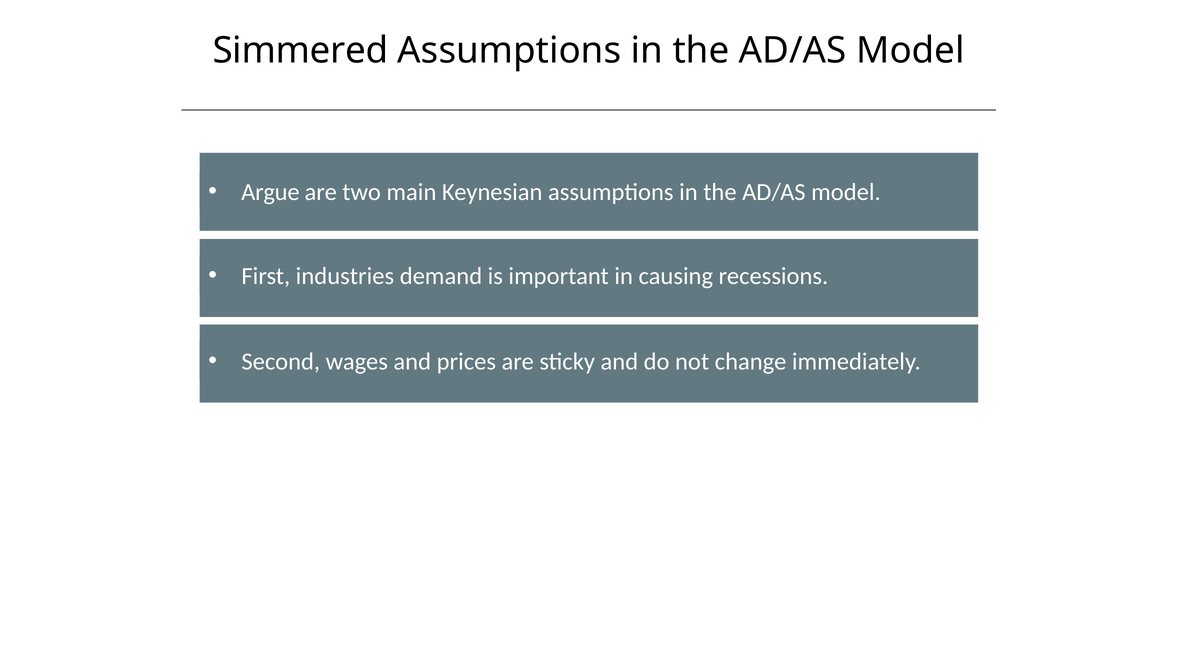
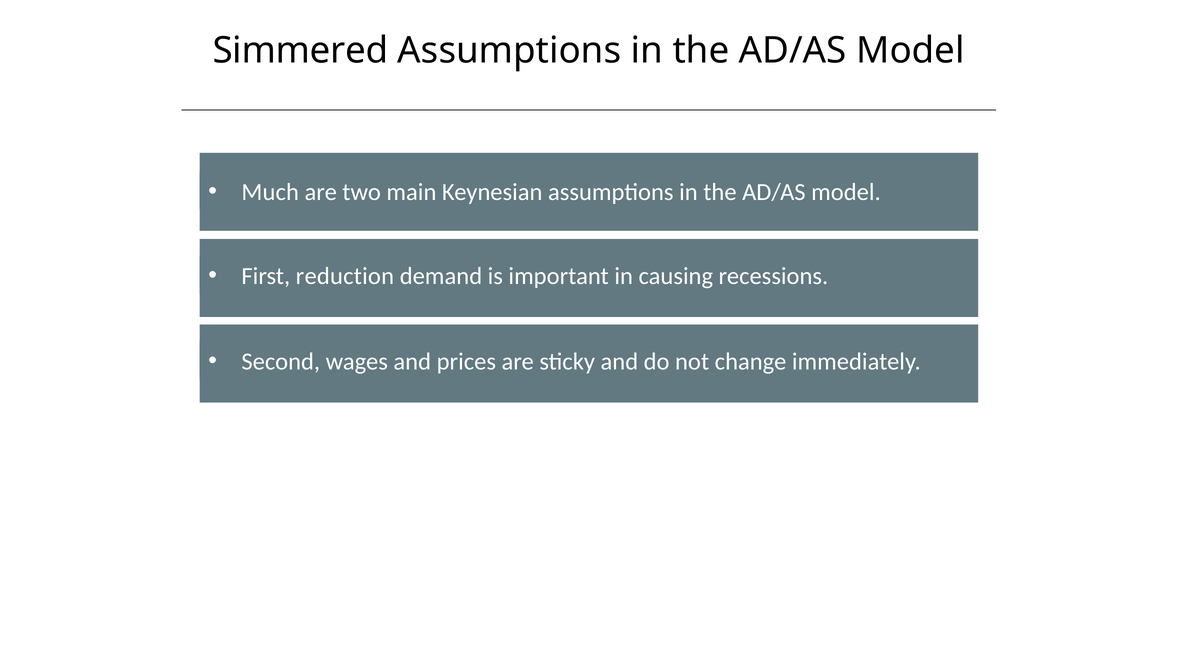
Argue: Argue -> Much (270, 192)
industries: industries -> reduction (345, 276)
